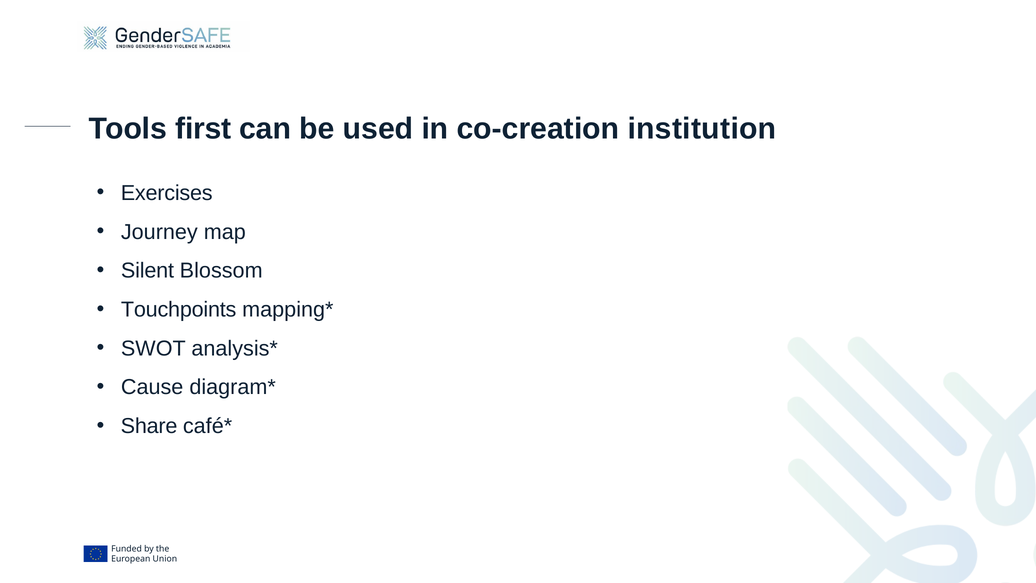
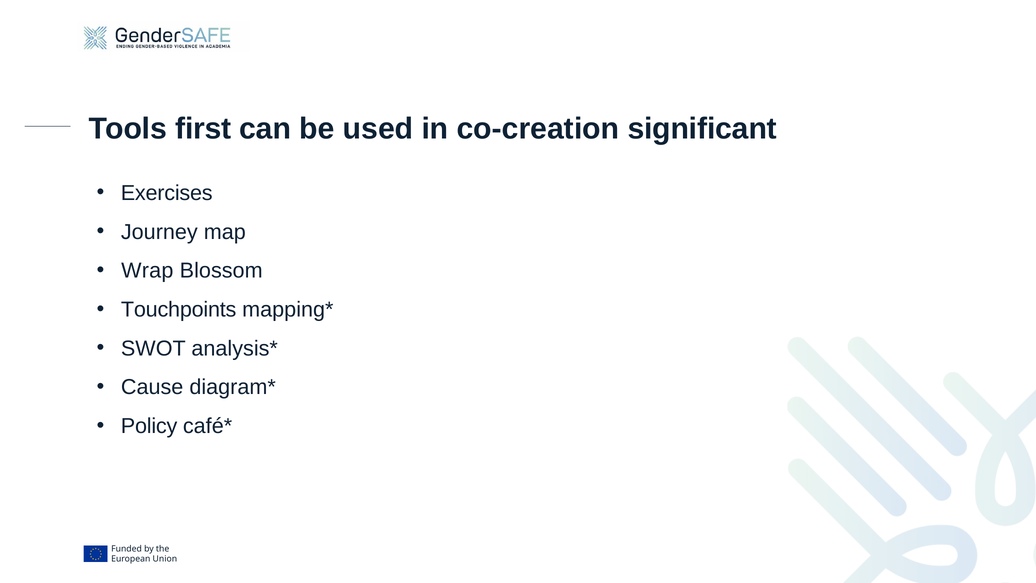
institution: institution -> significant (702, 128)
Silent: Silent -> Wrap (147, 271)
Share: Share -> Policy (149, 426)
